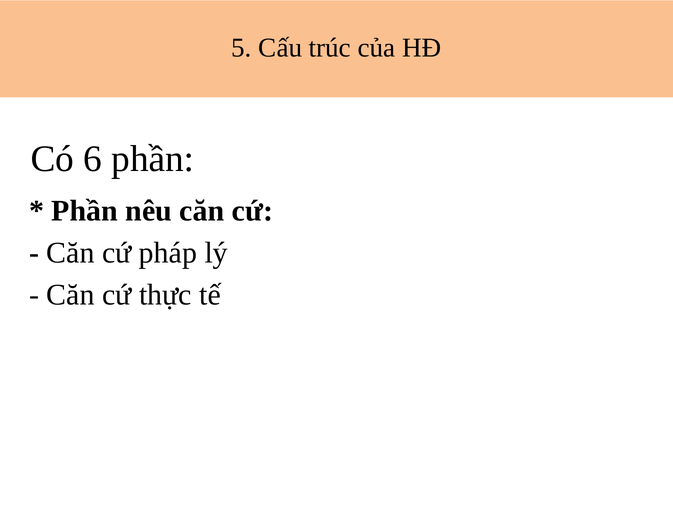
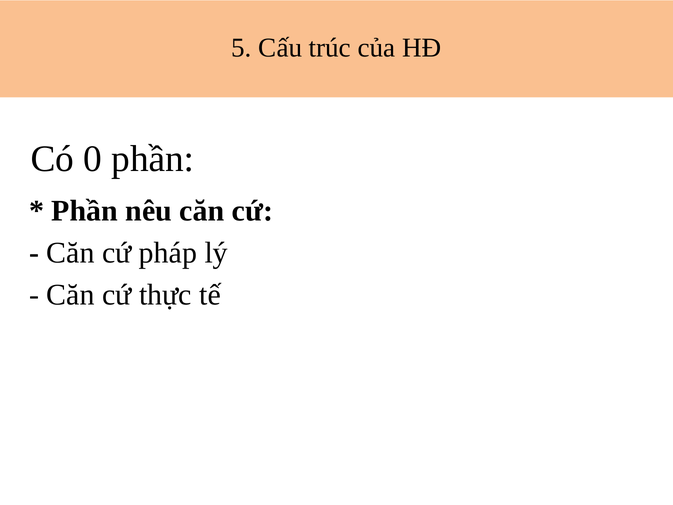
6: 6 -> 0 (93, 159)
